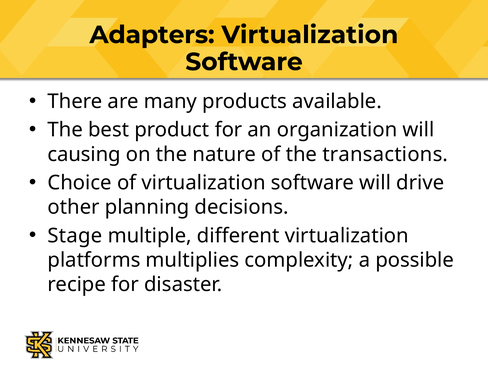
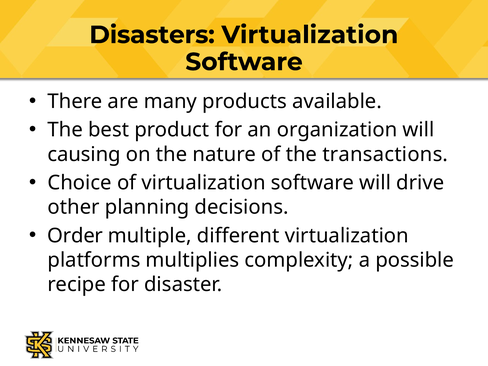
Adapters: Adapters -> Disasters (152, 35)
Stage: Stage -> Order (75, 236)
